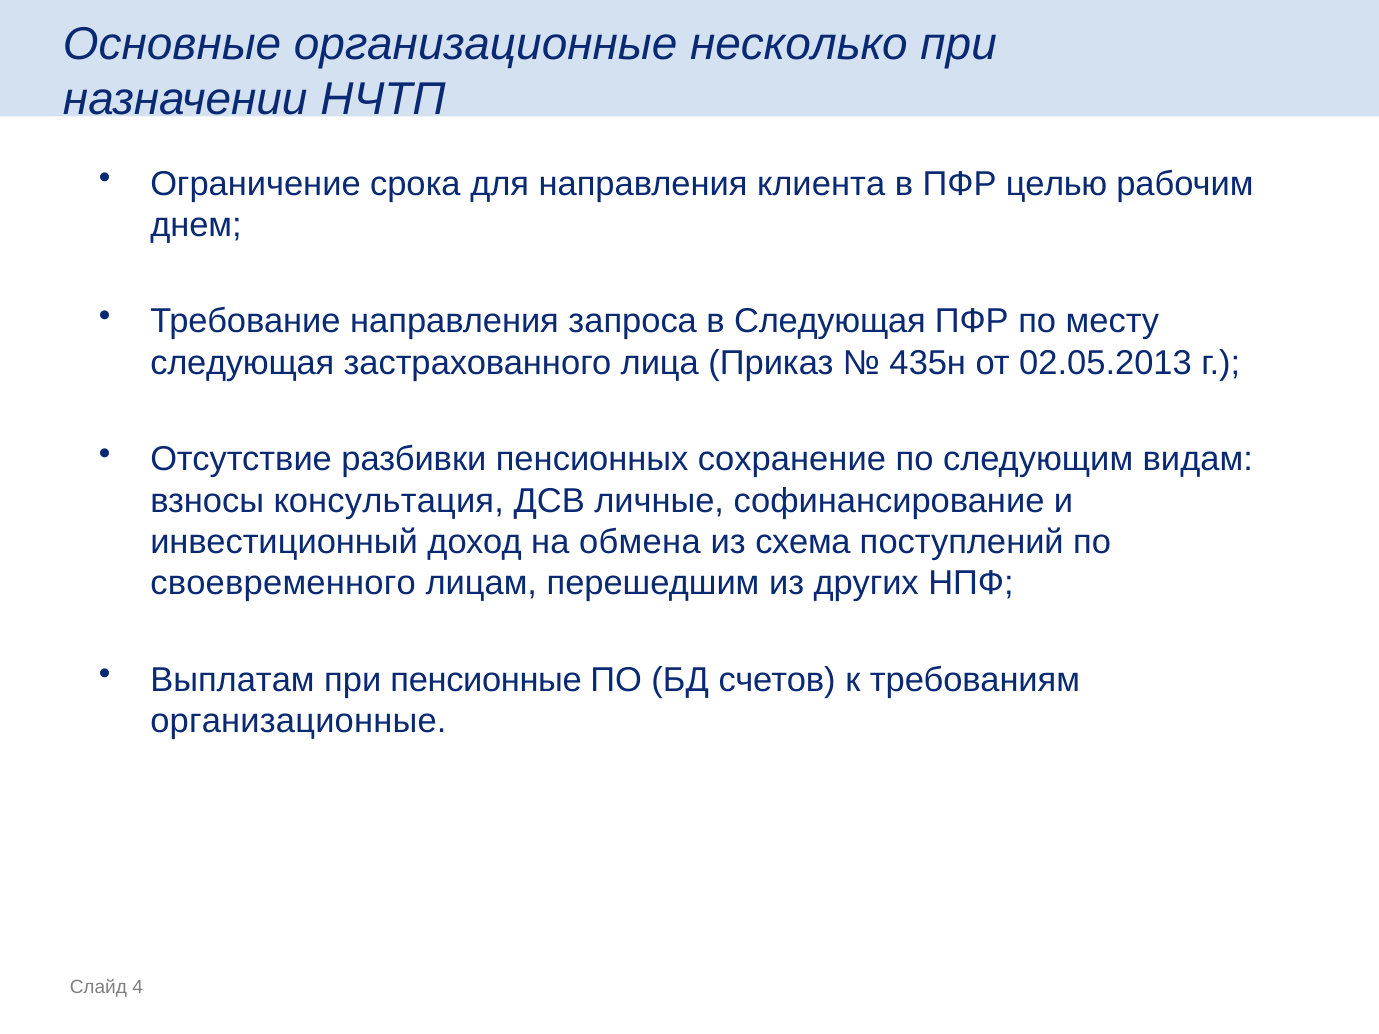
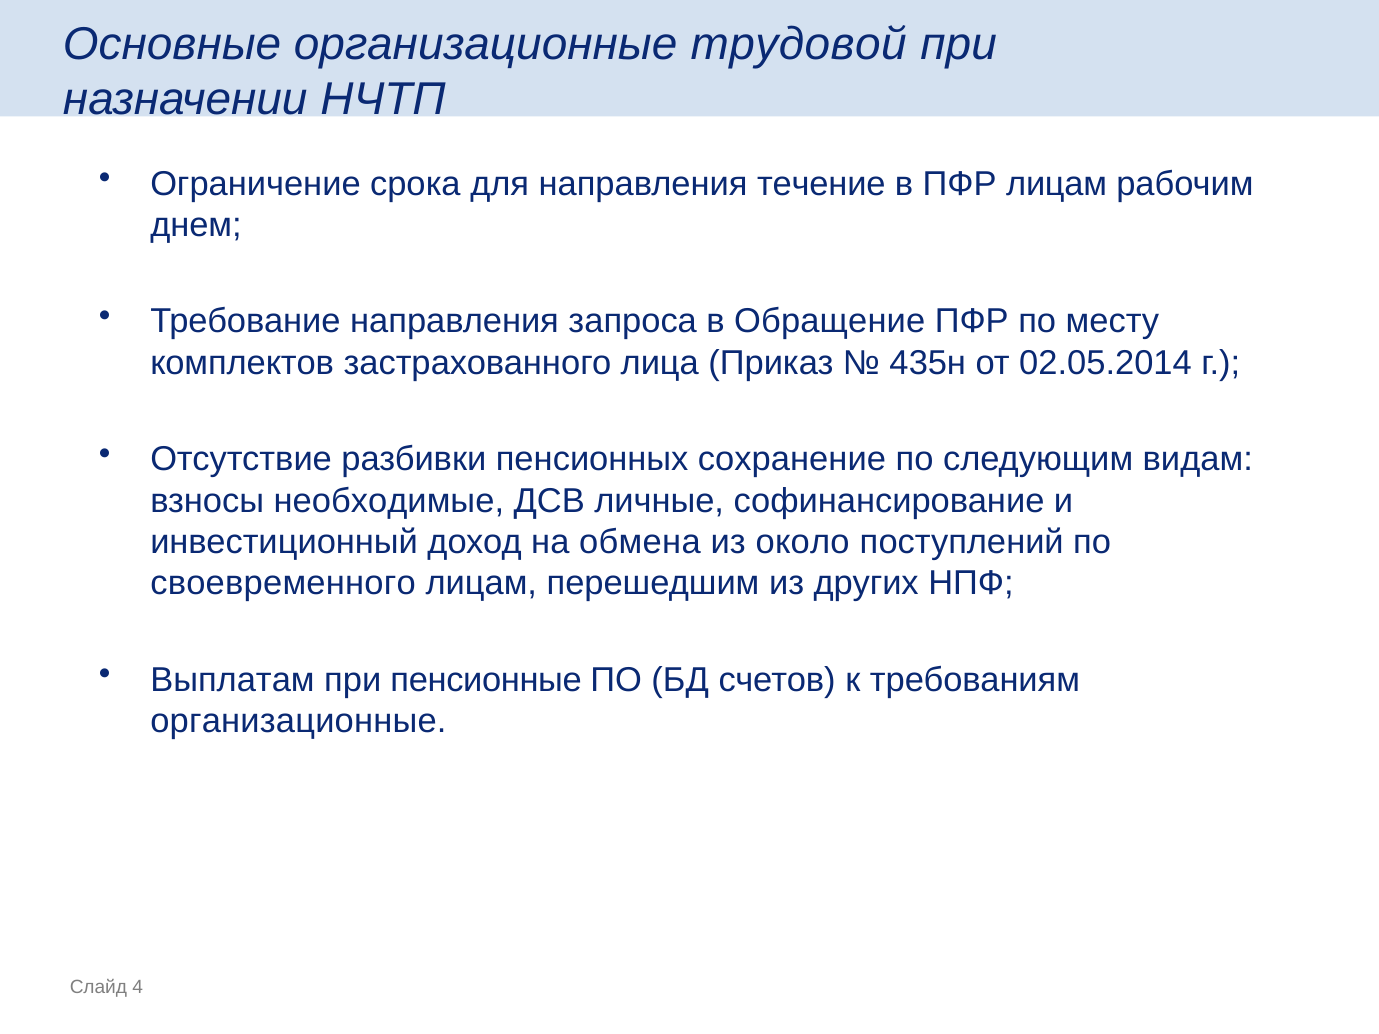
несколько: несколько -> трудовой (799, 44)
клиента: клиента -> течение (821, 184)
ПФР целью: целью -> лицам (1057, 184)
в Следующая: Следующая -> Обращение (830, 322)
следующая: следующая -> комплектов (242, 363)
02.05.2013: 02.05.2013 -> 02.05.2014 (1106, 363)
консультация: консультация -> необходимые (389, 501)
схема: схема -> около (803, 542)
